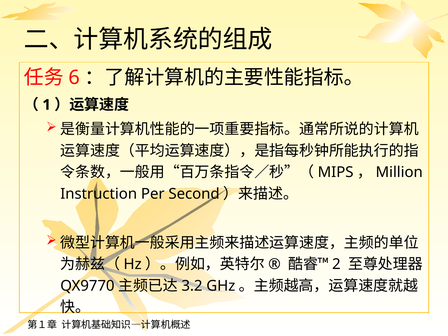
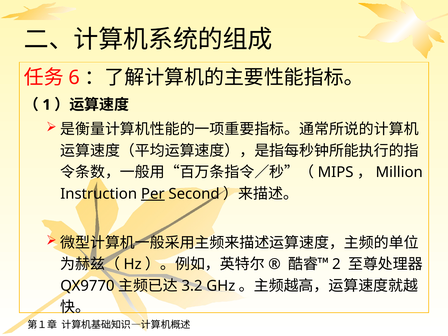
Per underline: none -> present (153, 194)
